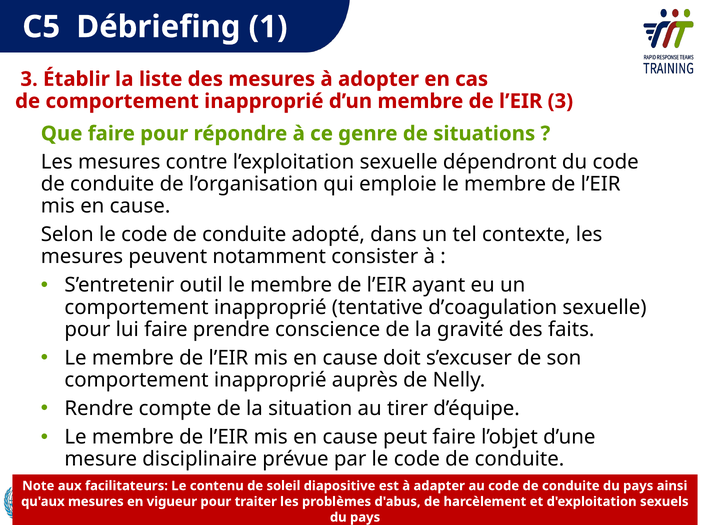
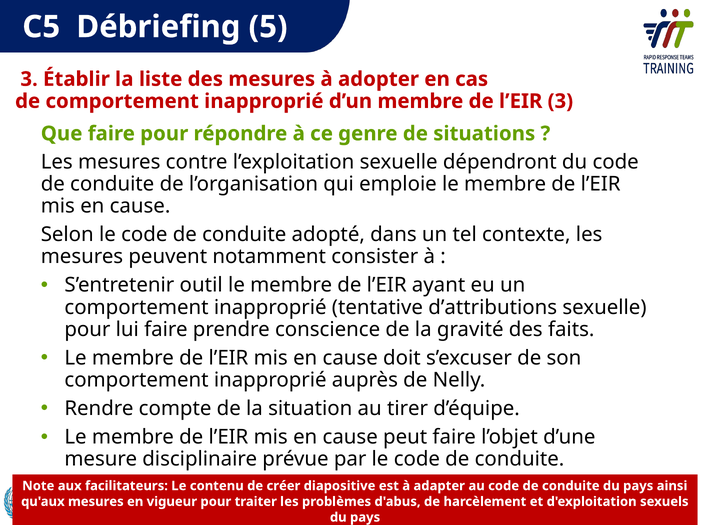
Débriefing 1: 1 -> 5 (268, 27)
d’coagulation: d’coagulation -> d’attributions (493, 308)
soleil: soleil -> créer (283, 487)
